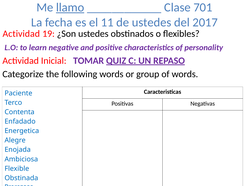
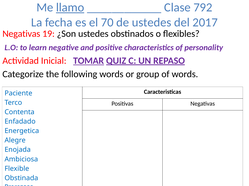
701: 701 -> 792 (203, 7)
11: 11 -> 70 (107, 22)
Actividad: Actividad -> Negativas (21, 34)
TOMAR underline: none -> present (89, 61)
